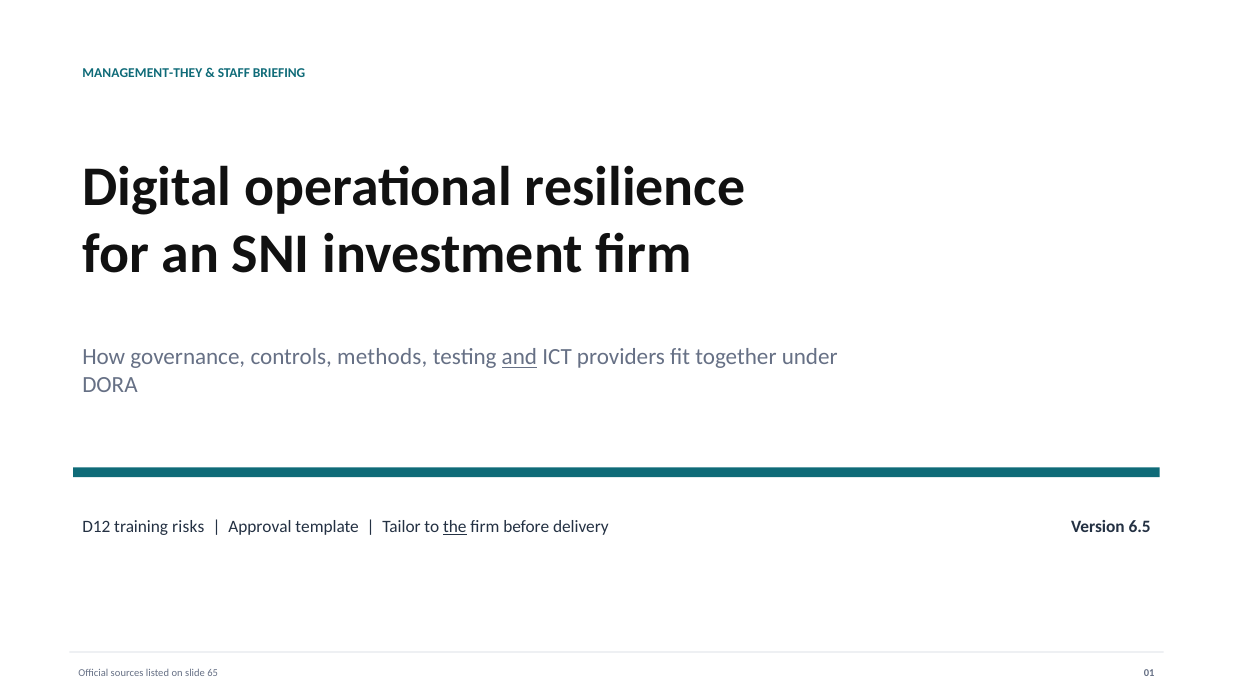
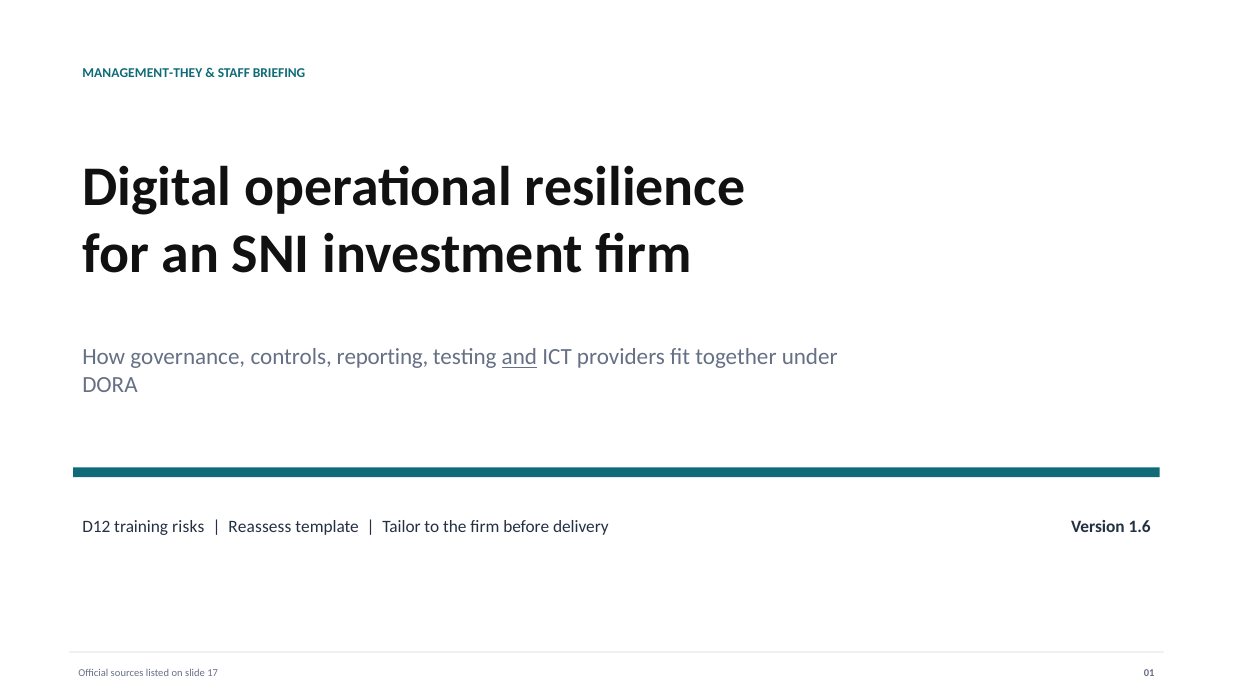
methods: methods -> reporting (383, 357)
Approval: Approval -> Reassess (260, 527)
the underline: present -> none (455, 527)
6.5: 6.5 -> 1.6 (1140, 527)
65: 65 -> 17 (213, 672)
